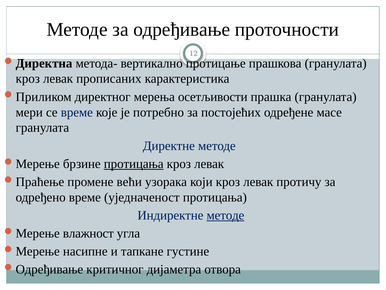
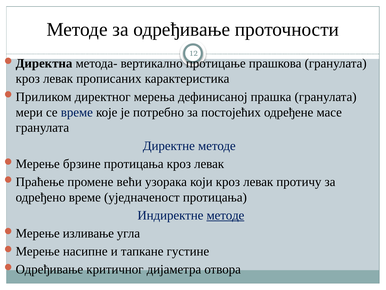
осетљивости: осетљивости -> дефинисаној (213, 97)
протицања underline: present -> none (134, 164)
влажност: влажност -> изливање (88, 233)
